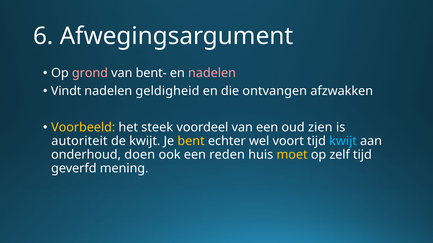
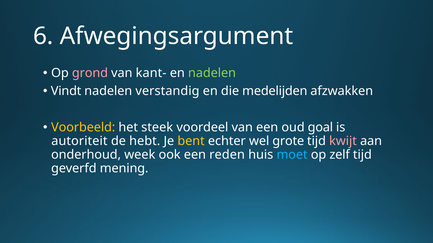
bent-: bent- -> kant- (151, 73)
nadelen colour: pink -> light green (212, 73)
geldigheid: geldigheid -> verstandig (167, 91)
ontvangen: ontvangen -> medelijden (275, 91)
zien: zien -> goal (320, 128)
de kwijt: kwijt -> hebt (145, 141)
voort: voort -> grote (288, 141)
kwijt colour: light blue -> pink (343, 141)
doen: doen -> week (140, 155)
moet colour: yellow -> light blue (292, 155)
